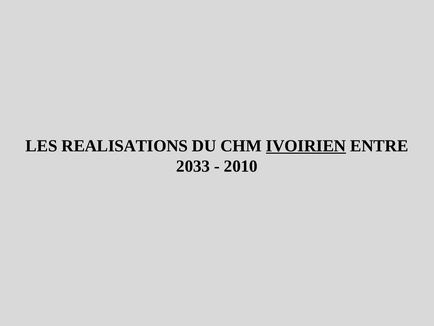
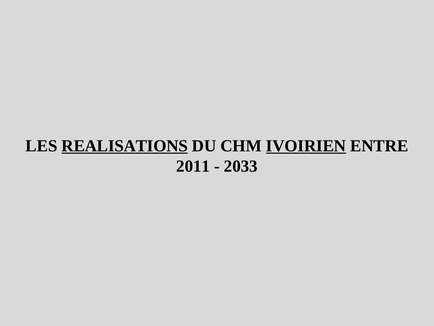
REALISATIONS underline: none -> present (125, 146)
2033: 2033 -> 2011 (193, 166)
2010: 2010 -> 2033 (241, 166)
